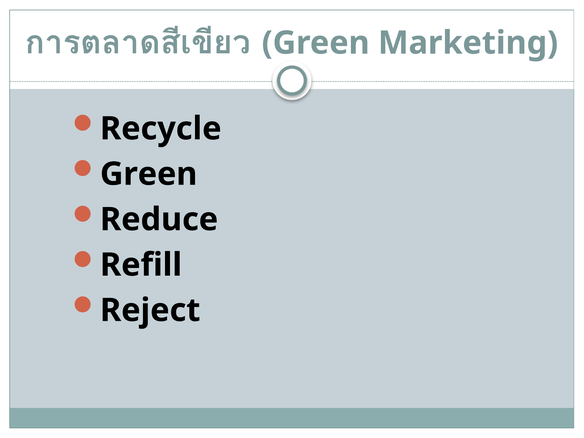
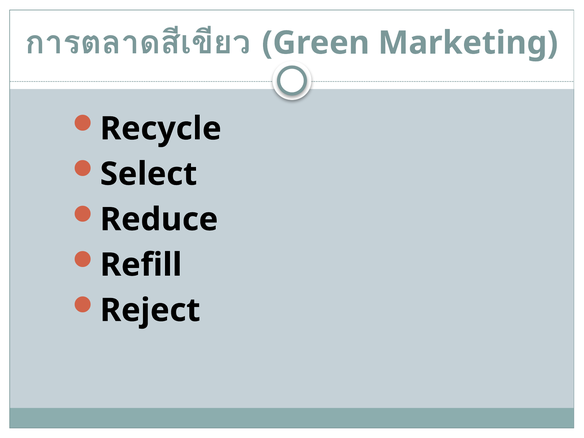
Green: Green -> Select (149, 174)
